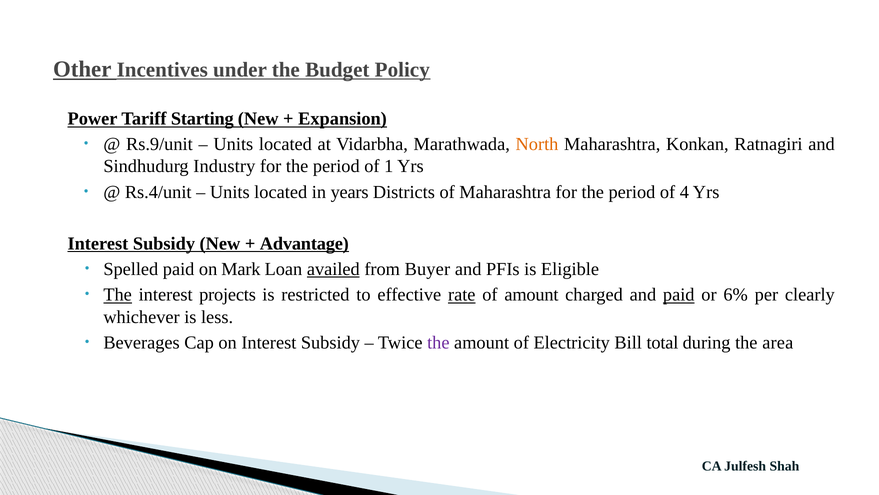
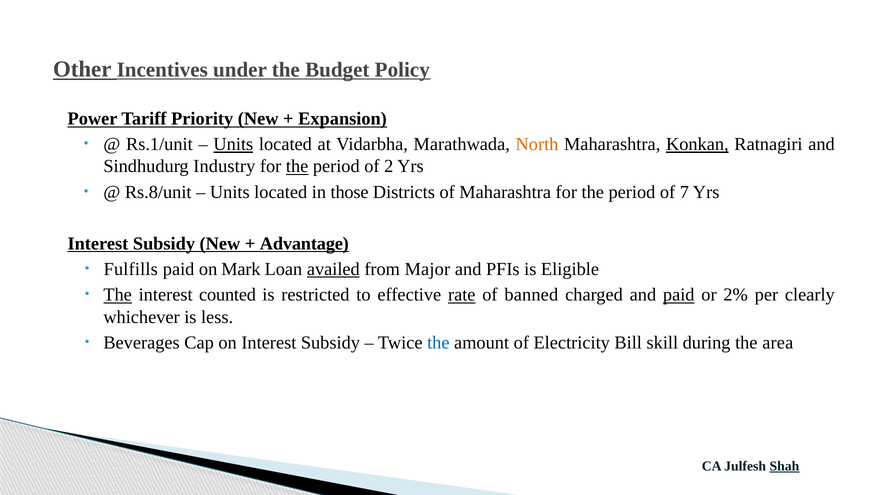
Starting: Starting -> Priority (202, 119)
Rs.9/unit: Rs.9/unit -> Rs.1/unit (159, 144)
Units underline: none -> present (233, 144)
Konkan underline: none -> present (697, 144)
the underline: none -> present (297, 166)
1: 1 -> 2 (389, 166)
Rs.4/unit: Rs.4/unit -> Rs.8/unit (158, 192)
years: years -> those (350, 192)
4: 4 -> 7 (684, 192)
Spelled: Spelled -> Fulfills (131, 269)
Buyer: Buyer -> Major (427, 269)
projects: projects -> counted (228, 295)
of amount: amount -> banned (531, 295)
6%: 6% -> 2% (736, 295)
the colour: purple -> blue (438, 342)
total: total -> skill (662, 342)
Shah underline: none -> present (784, 466)
